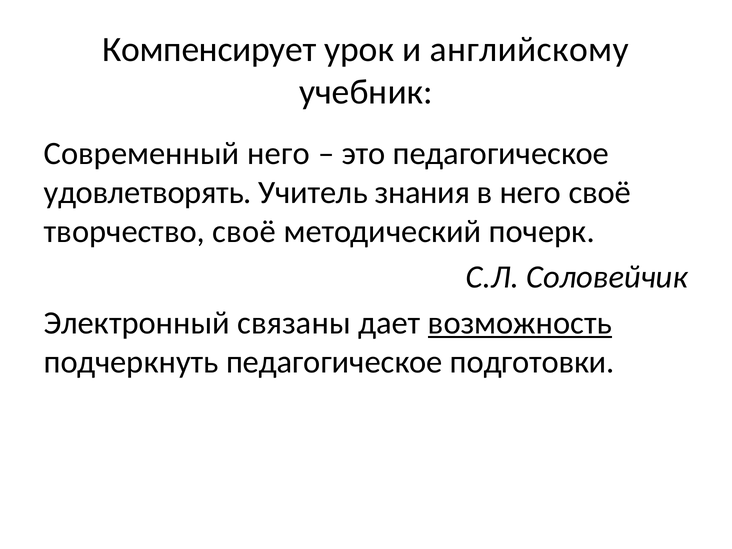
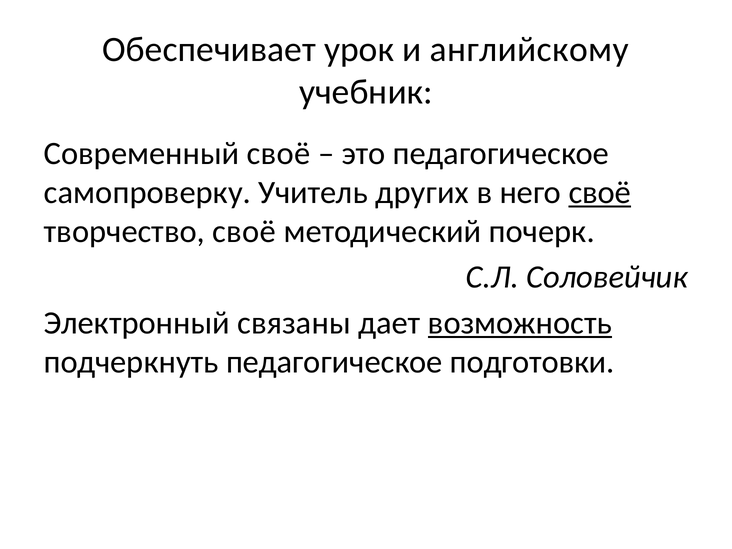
Компенсирует: Компенсирует -> Обеспечивает (209, 49)
Современный него: него -> своё (279, 154)
удовлетворять: удовлетворять -> самопроверку (147, 193)
знания: знания -> других (422, 193)
своё underline: none -> present (600, 193)
